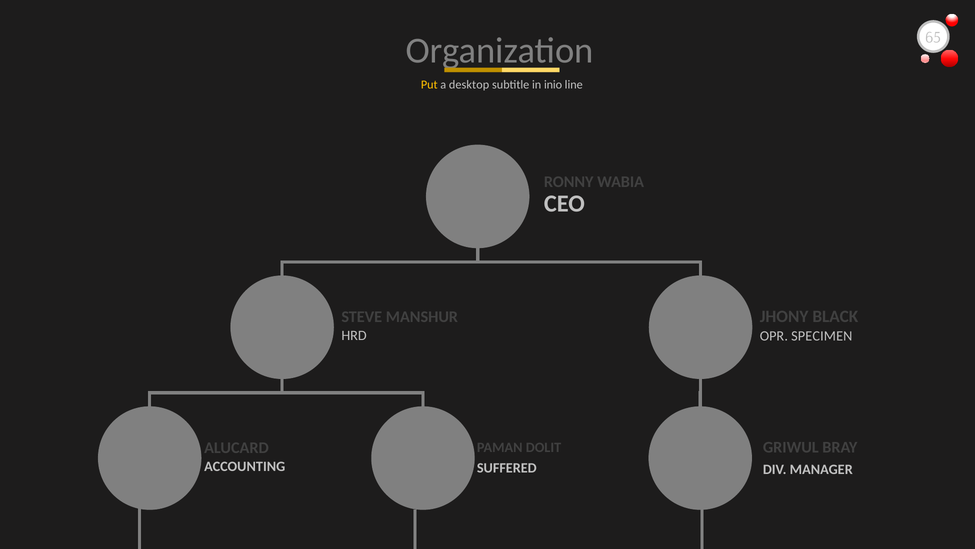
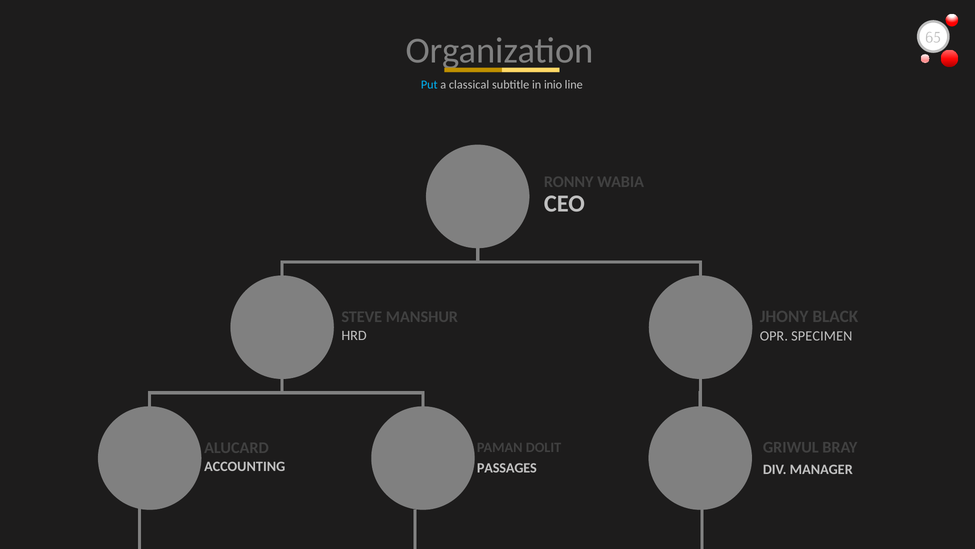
Put colour: yellow -> light blue (429, 85)
desktop: desktop -> classical (469, 85)
SUFFERED: SUFFERED -> PASSAGES (507, 467)
